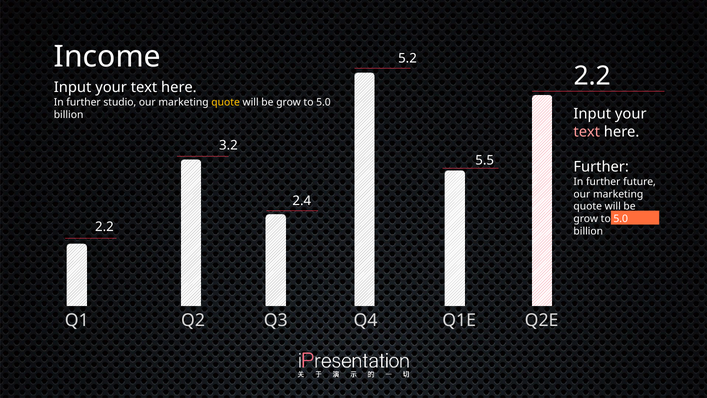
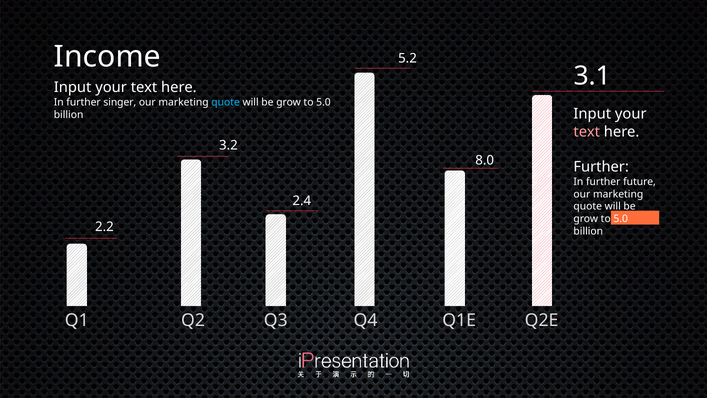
2.2: 2.2 -> 3.1 (592, 76)
studio: studio -> singer (120, 102)
quote colour: yellow -> light blue (226, 102)
5.5: 5.5 -> 8.0 (485, 160)
